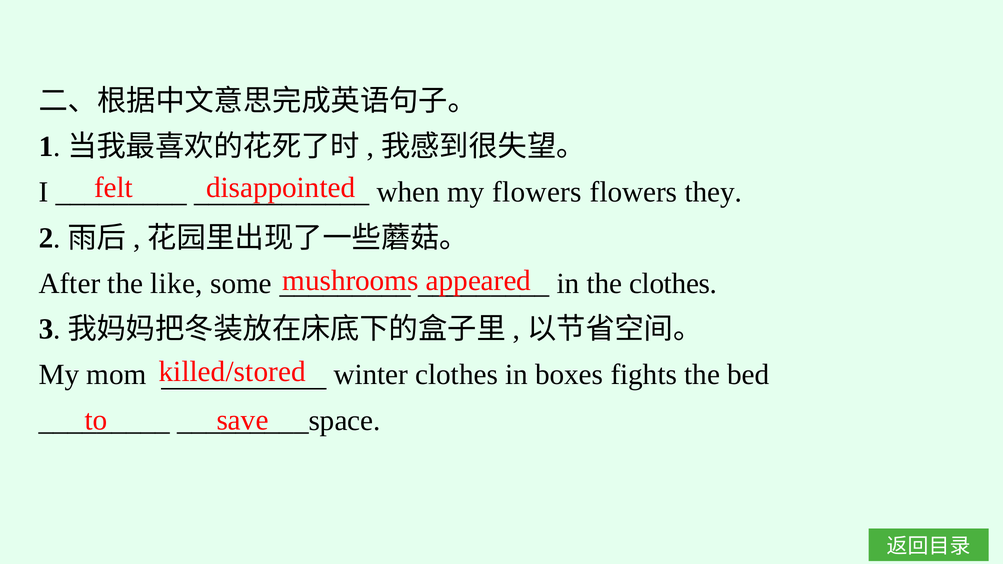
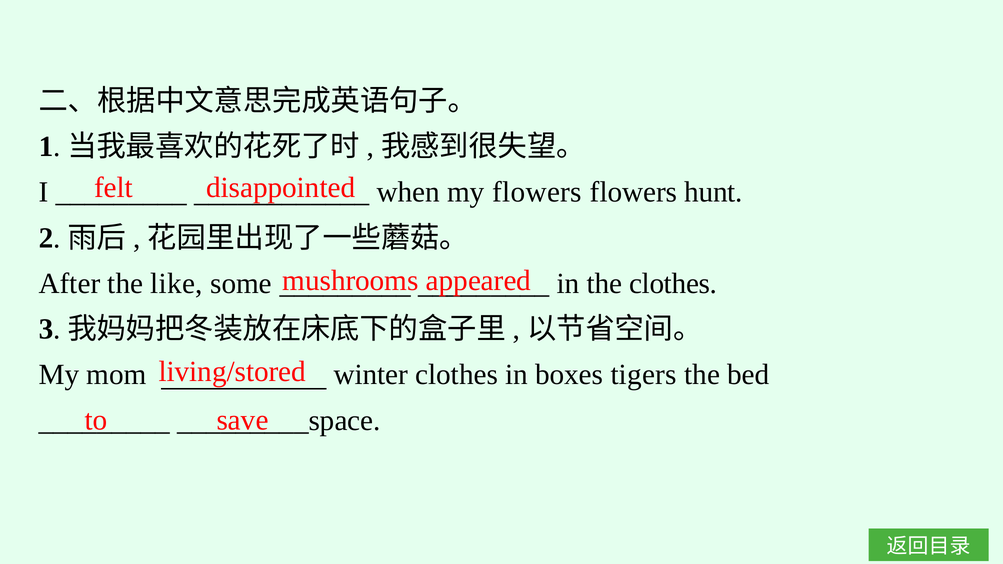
they: they -> hunt (713, 192)
killed/stored: killed/stored -> living/stored (232, 372)
fights: fights -> tigers (644, 375)
